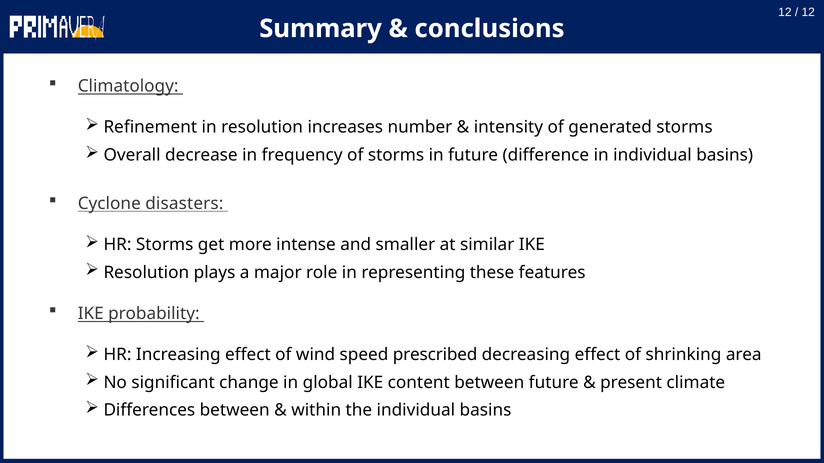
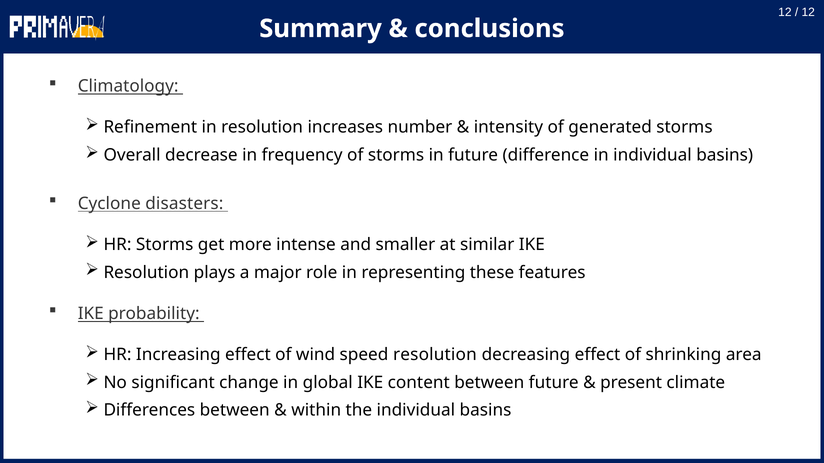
speed prescribed: prescribed -> resolution (435, 355)
